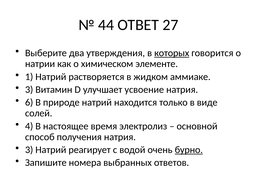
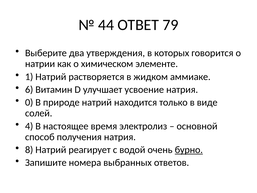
27: 27 -> 79 (170, 25)
которых underline: present -> none (172, 53)
3: 3 -> 6 (29, 89)
6: 6 -> 0 (29, 102)
3: 3 -> 8 (29, 150)
